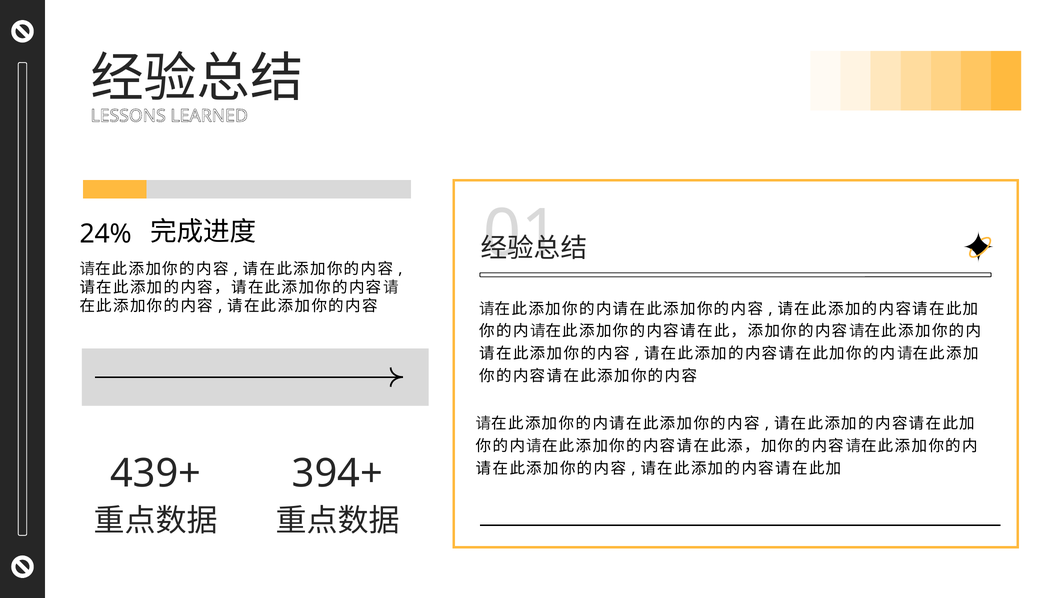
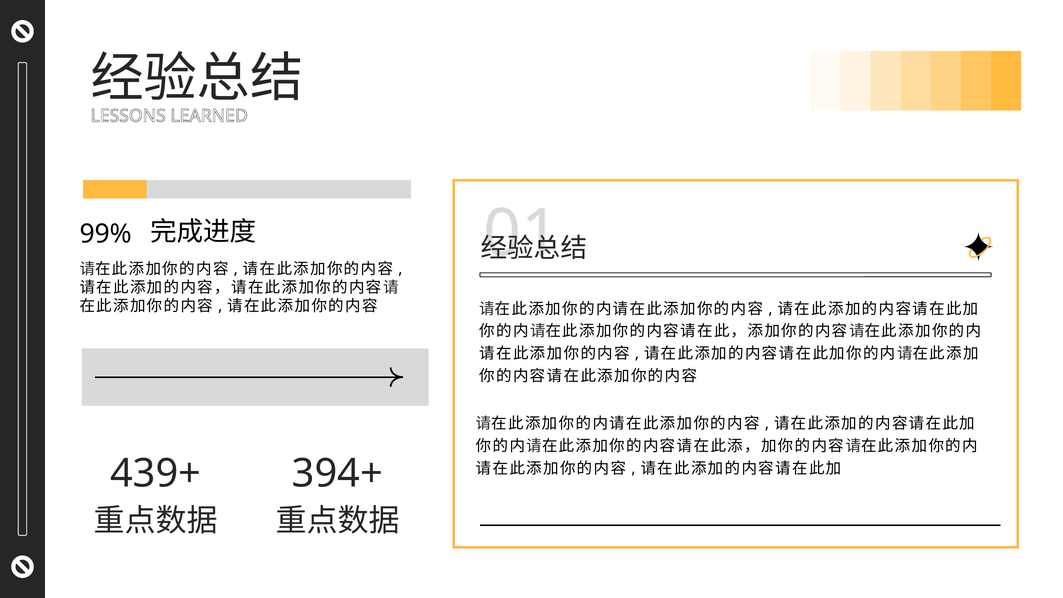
24%: 24% -> 99% (106, 234)
